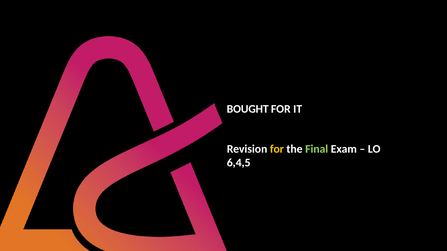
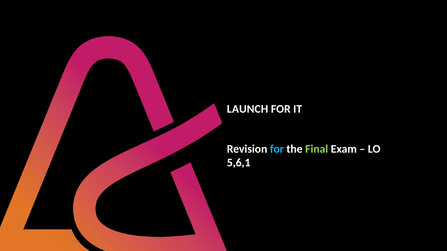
BOUGHT: BOUGHT -> LAUNCH (248, 109)
for colour: yellow -> light blue (277, 149)
6,4,5: 6,4,5 -> 5,6,1 (239, 163)
